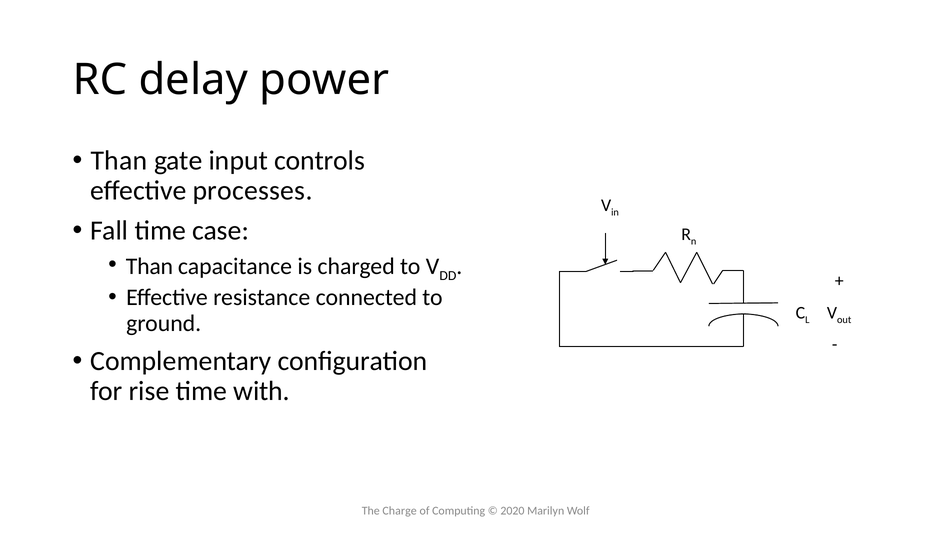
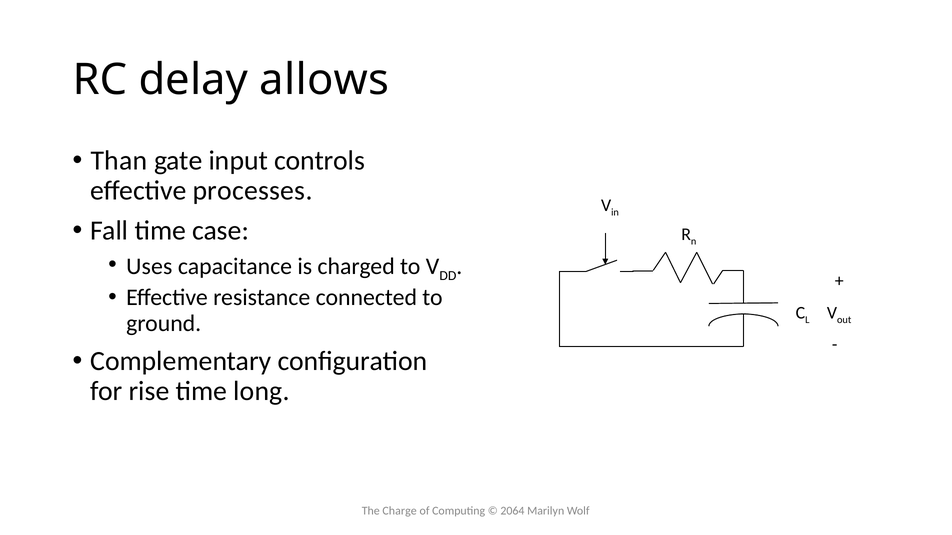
power: power -> allows (324, 80)
Than: Than -> Uses (149, 266)
with: with -> long (261, 391)
2020: 2020 -> 2064 (512, 511)
